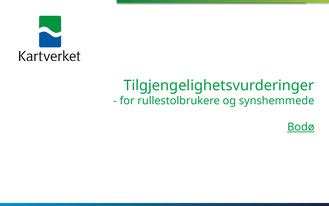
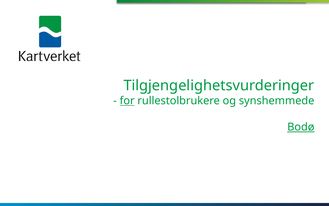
for underline: none -> present (127, 101)
